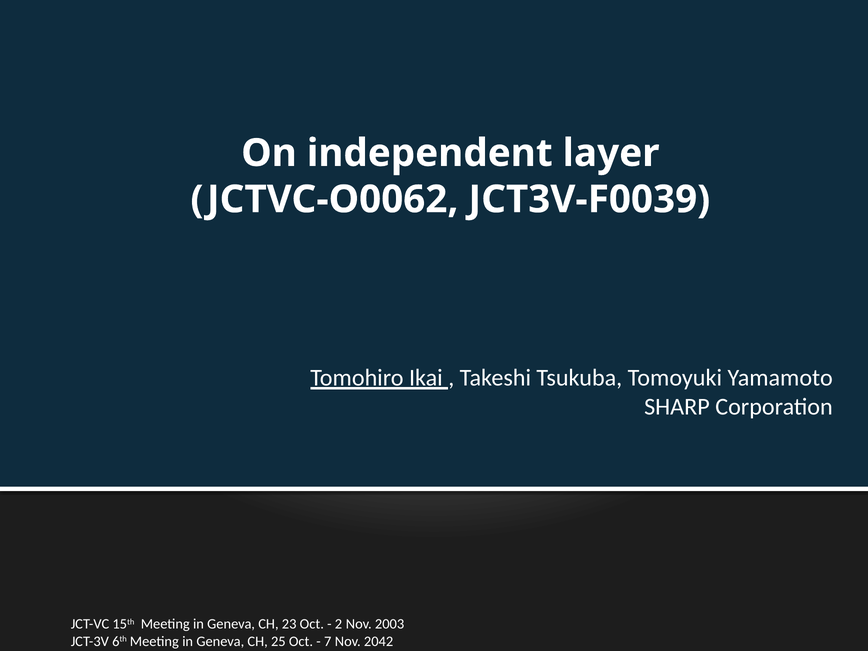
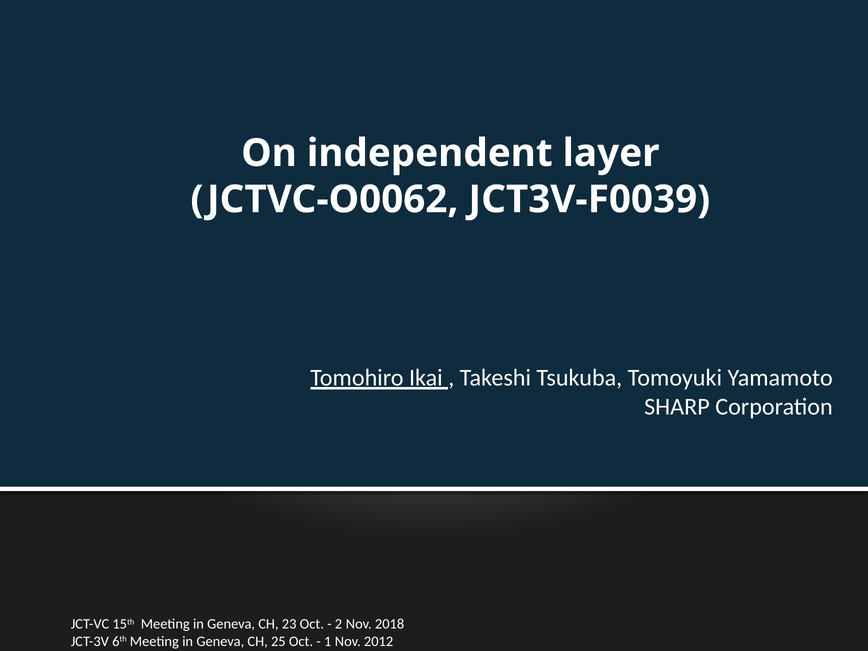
2003: 2003 -> 2018 (390, 624)
7: 7 -> 1 (328, 641)
2042: 2042 -> 2012 (379, 641)
